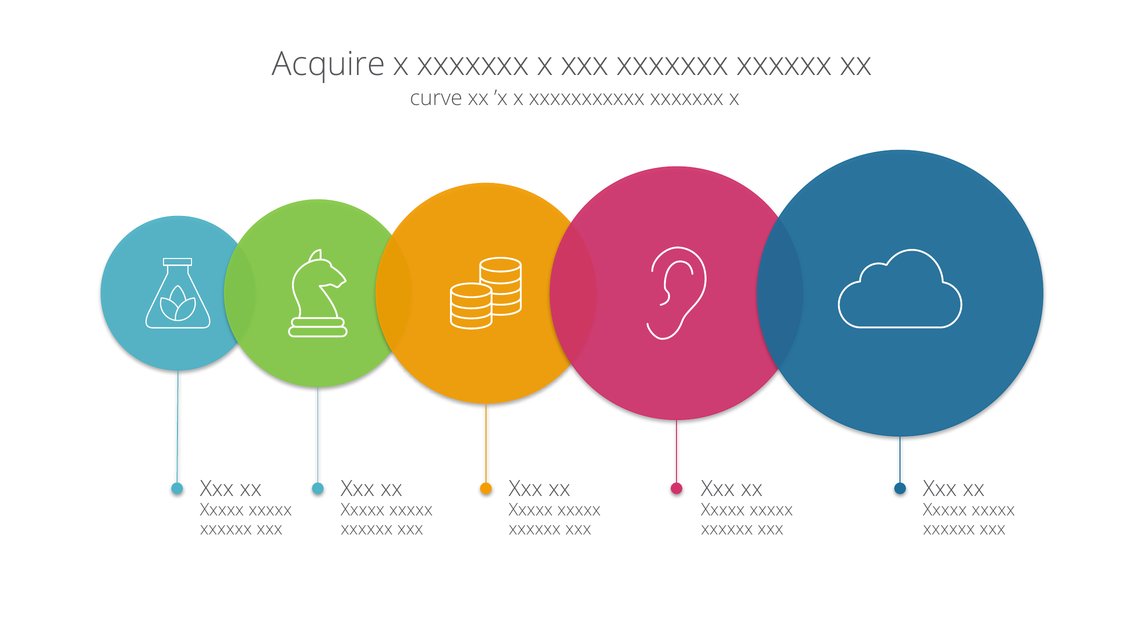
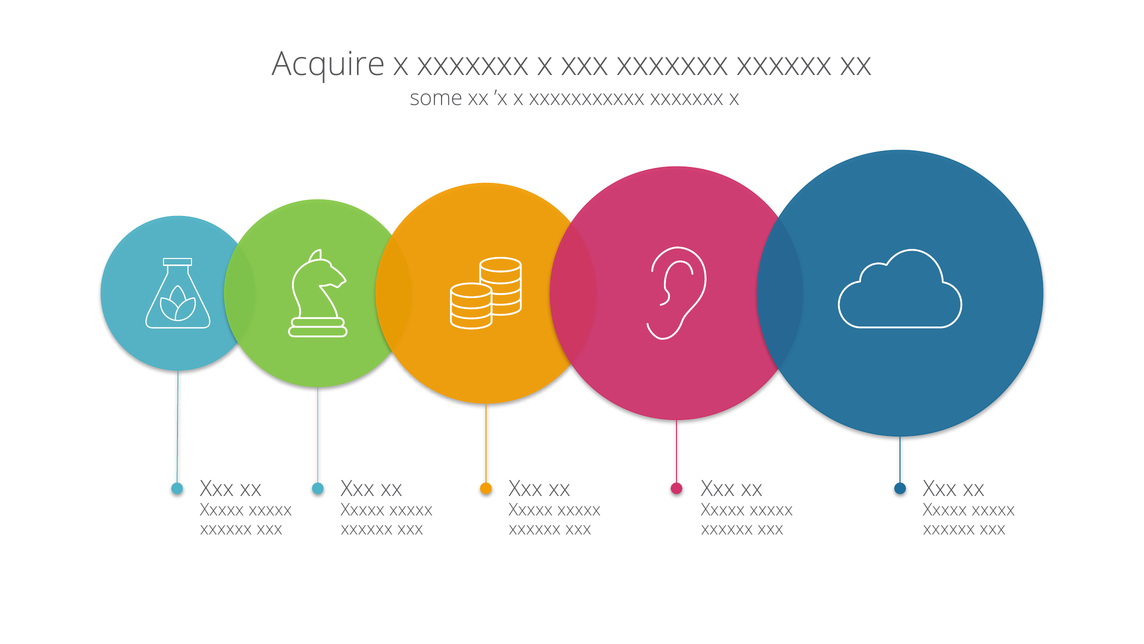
curve: curve -> some (436, 98)
